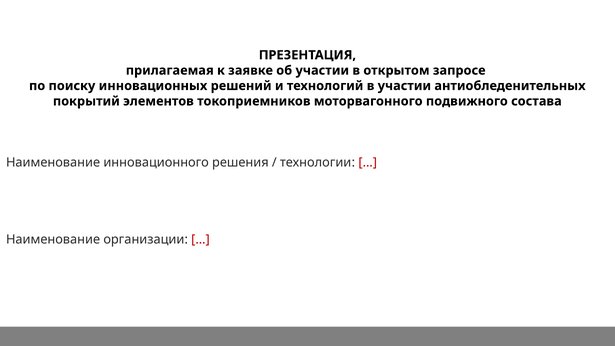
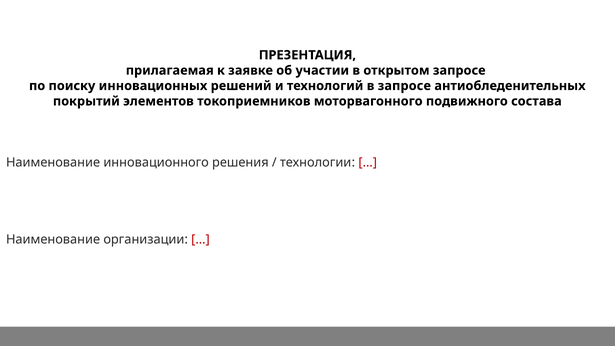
в участии: участии -> запросе (404, 86)
